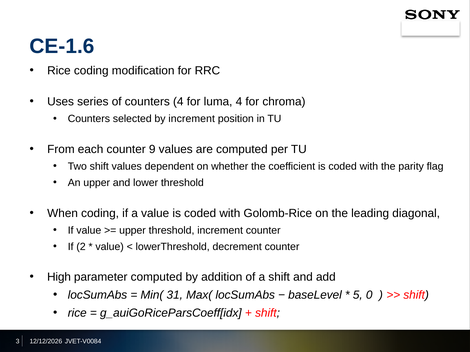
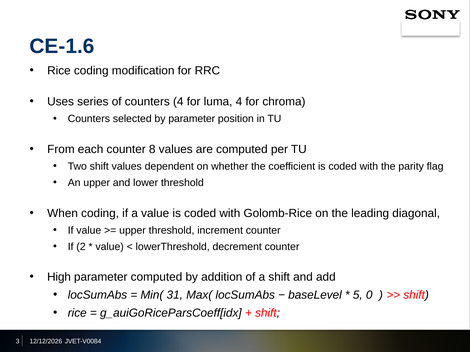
by increment: increment -> parameter (192, 119)
9: 9 -> 8 (152, 149)
